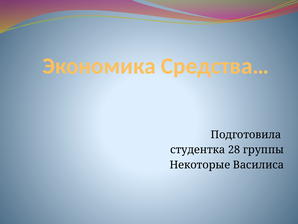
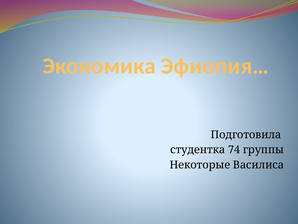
Средства…: Средства… -> Эфиопия… (215, 66)
28: 28 -> 74 (234, 149)
